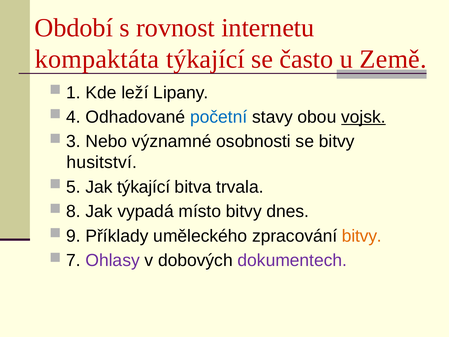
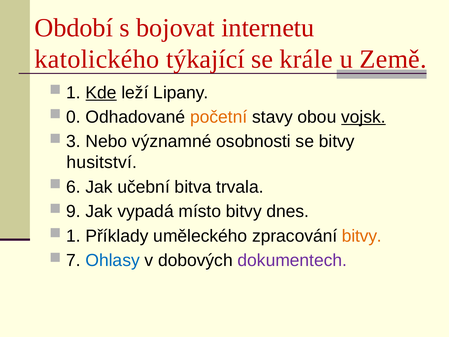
rovnost: rovnost -> bojovat (176, 28)
kompaktáta: kompaktáta -> katolického (97, 59)
často: často -> krále (306, 59)
Kde underline: none -> present (101, 93)
4: 4 -> 0 (73, 117)
početní colour: blue -> orange (219, 117)
5: 5 -> 6 (73, 187)
Jak týkající: týkající -> učební (144, 187)
8: 8 -> 9 (73, 211)
9: 9 -> 1 (73, 236)
Ohlasy colour: purple -> blue (113, 260)
